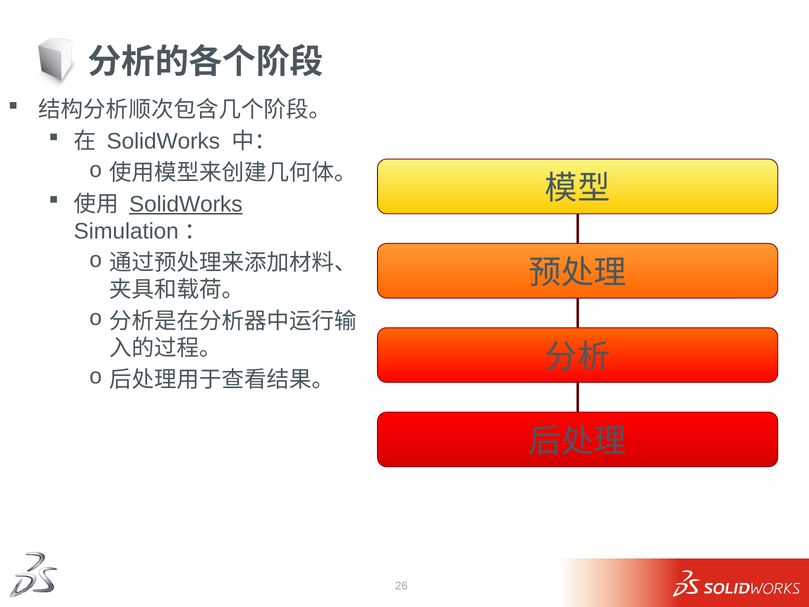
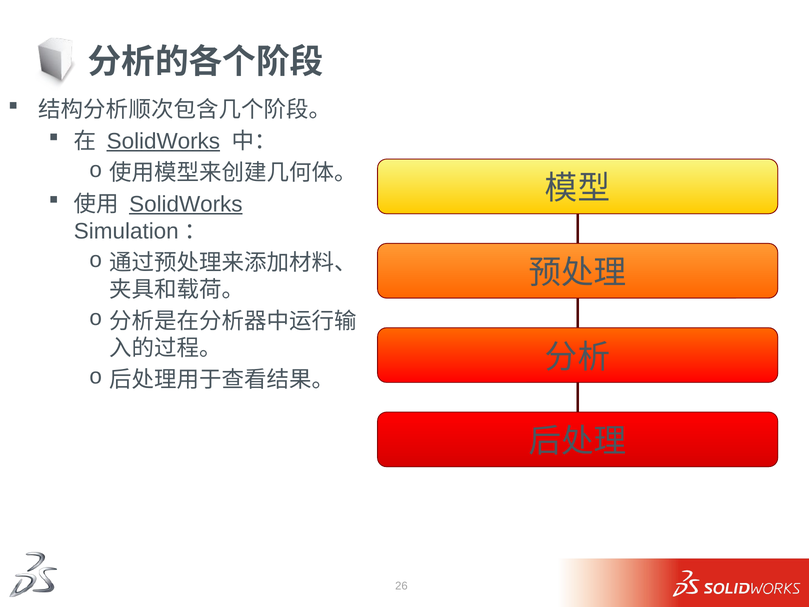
SolidWorks underline: none -> present (163, 141)
